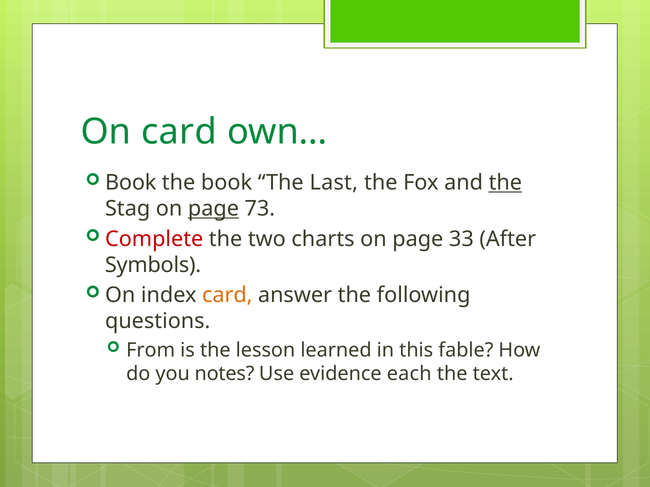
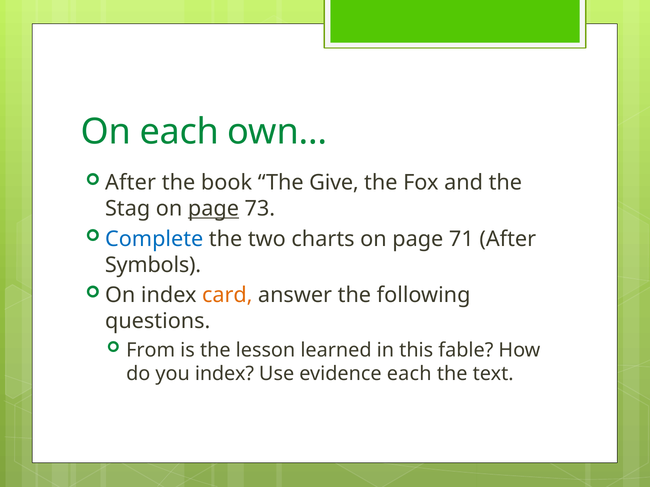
On card: card -> each (179, 132)
Book: Book -> After (131, 183)
Last: Last -> Give (334, 183)
the underline: present -> none (505, 183)
Complete colour: red -> blue (154, 239)
33: 33 -> 71 (461, 239)
you notes: notes -> index (224, 374)
